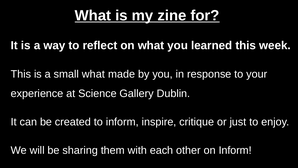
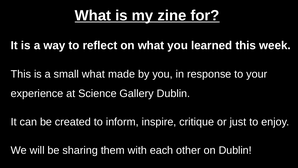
on Inform: Inform -> Dublin (235, 150)
